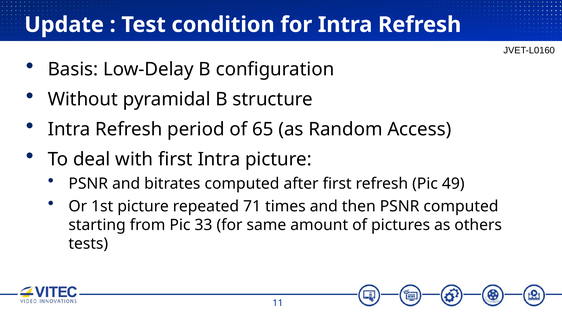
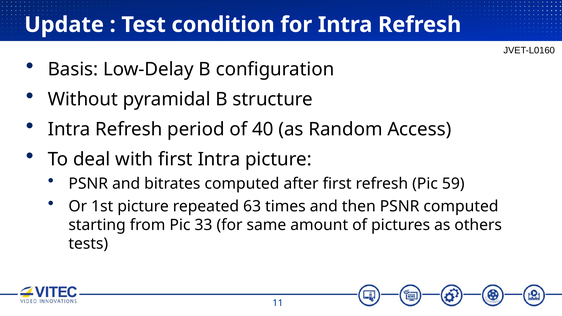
65: 65 -> 40 (263, 129)
49: 49 -> 59 (453, 184)
71: 71 -> 63 (252, 206)
